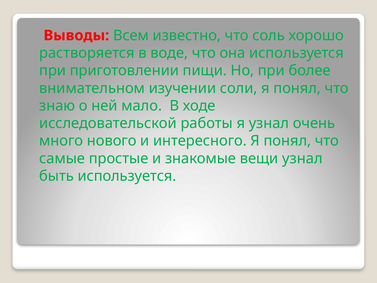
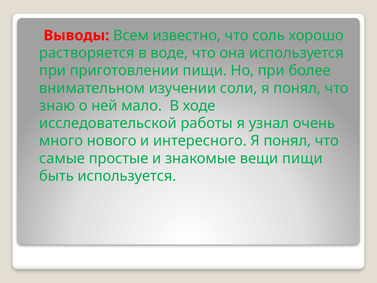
вещи узнал: узнал -> пищи (302, 158)
